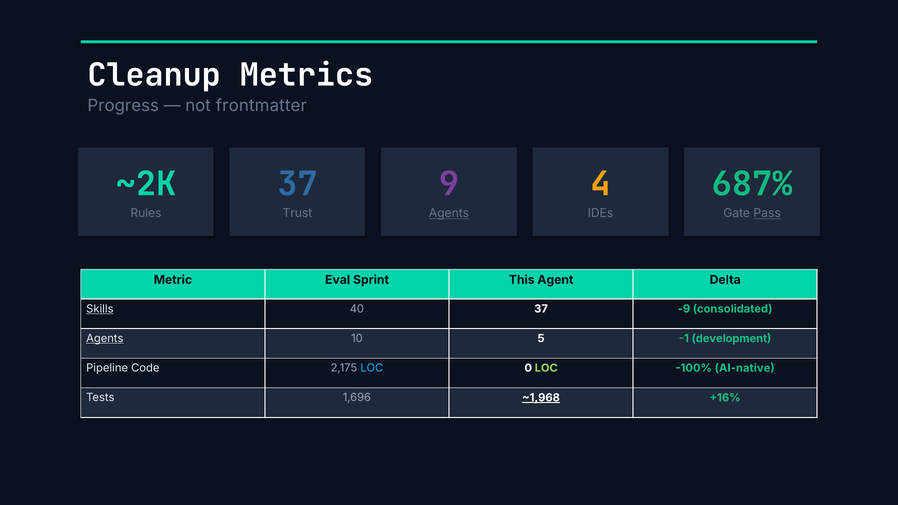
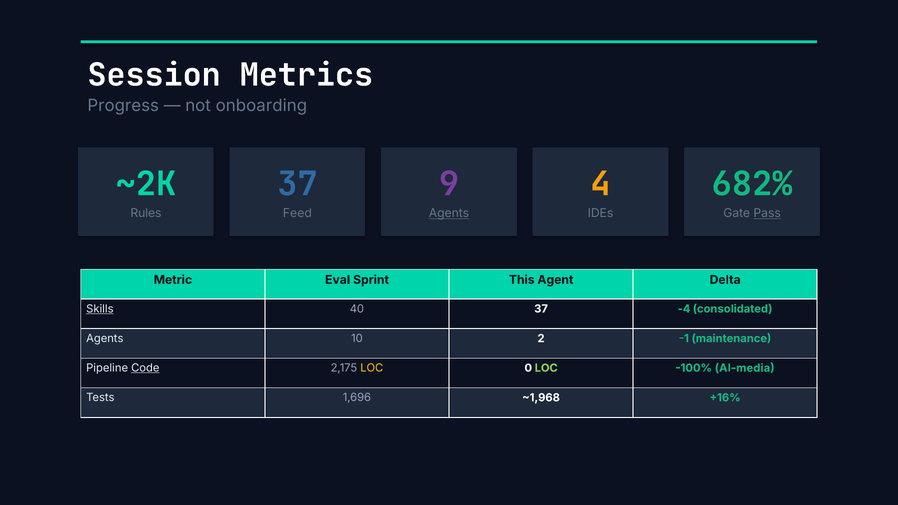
Cleanup: Cleanup -> Session (154, 75)
frontmatter: frontmatter -> onboarding (261, 105)
687%: 687% -> 682% (752, 184)
Trust: Trust -> Feed (297, 213)
-9: -9 -> -4 (684, 309)
Agents underline: present -> none (105, 339)
5: 5 -> 2 (541, 339)
development: development -> maintenance (731, 339)
Code underline: none -> present (145, 368)
LOC colour: light blue -> yellow (372, 368)
AI-native: AI-native -> AI-media (745, 368)
~1,968 underline: present -> none (541, 398)
